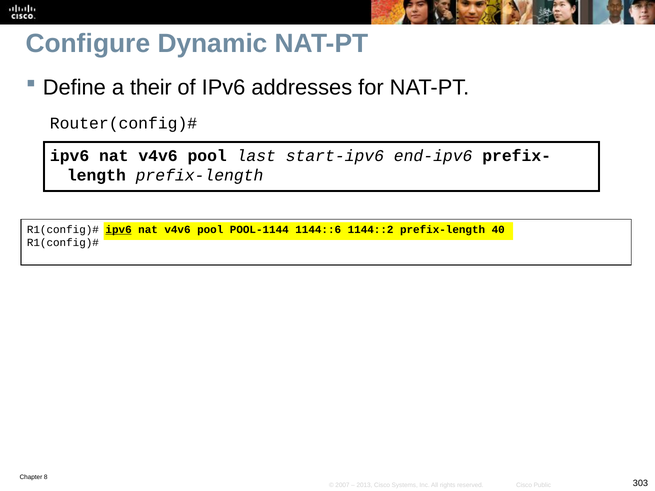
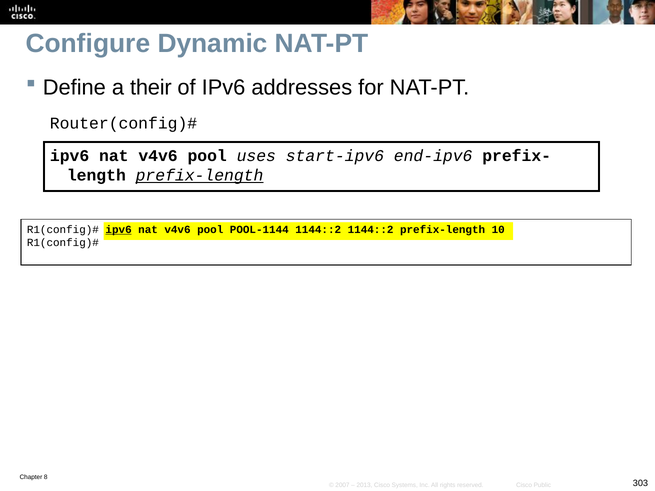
last: last -> uses (256, 156)
prefix-length underline: none -> present (200, 175)
POOL-1144 1144::6: 1144::6 -> 1144::2 (318, 230)
40: 40 -> 10 (498, 230)
